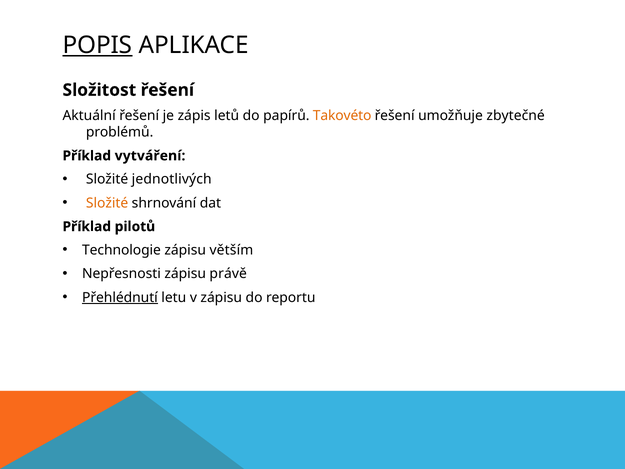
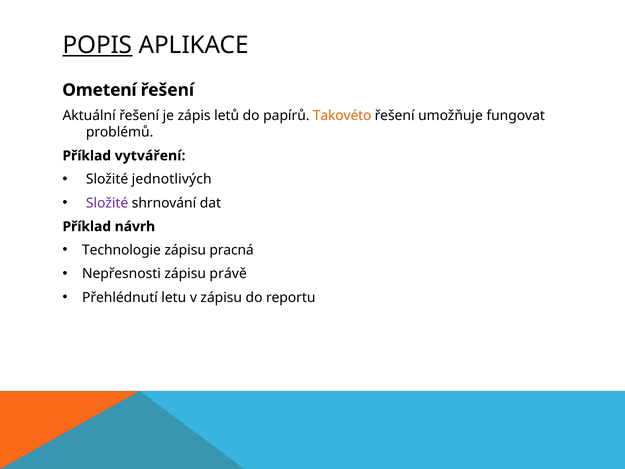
Složitost: Složitost -> Ometení (99, 90)
zbytečné: zbytečné -> fungovat (516, 115)
Složité colour: orange -> purple (107, 203)
pilotů: pilotů -> návrh (135, 226)
větším: větším -> pracná (232, 250)
Přehlédnutí underline: present -> none (120, 297)
